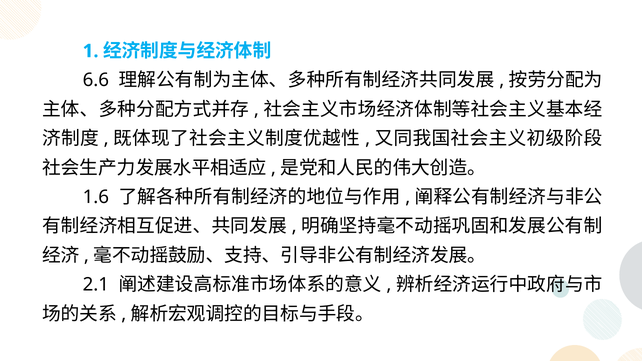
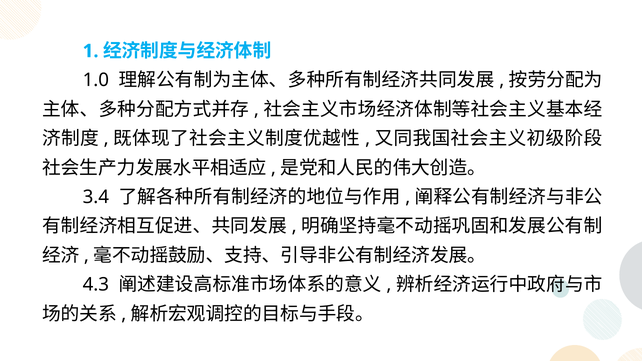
6.6: 6.6 -> 1.0 (96, 80)
1.6: 1.6 -> 3.4 (96, 197)
2.1: 2.1 -> 4.3 (96, 285)
